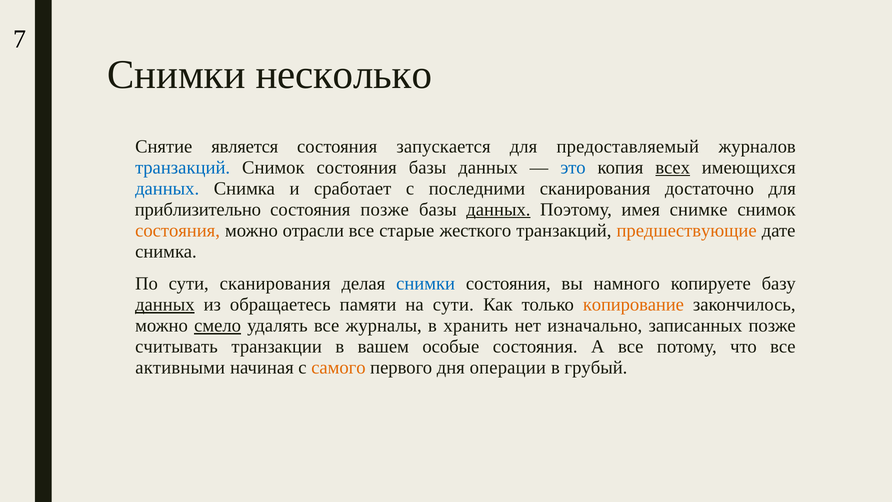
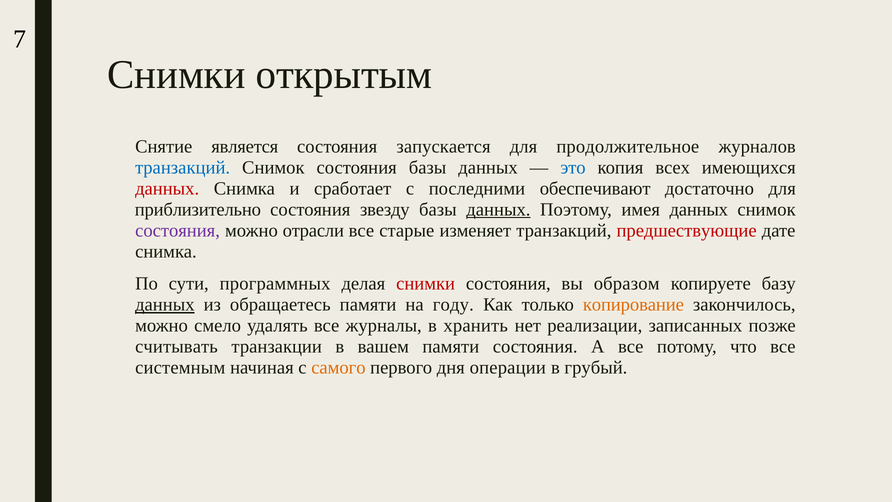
несколько: несколько -> открытым (344, 75)
предоставляемый: предоставляемый -> продолжительное (628, 146)
всех underline: present -> none (673, 167)
данных colour: blue -> red (167, 188)
последними сканирования: сканирования -> обеспечивают (595, 188)
состояния позже: позже -> звезду (385, 209)
имея снимке: снимке -> данных (699, 209)
состояния colour: orange -> purple (178, 230)
жесткого: жесткого -> изменяет (475, 230)
предшествующие colour: orange -> red (687, 230)
сути сканирования: сканирования -> программных (275, 284)
снимки colour: blue -> red (426, 284)
намного: намного -> образом (627, 284)
на сути: сути -> году (453, 305)
смело underline: present -> none (218, 326)
изначально: изначально -> реализации (595, 326)
вашем особые: особые -> памяти (451, 347)
активными: активными -> системным (180, 368)
